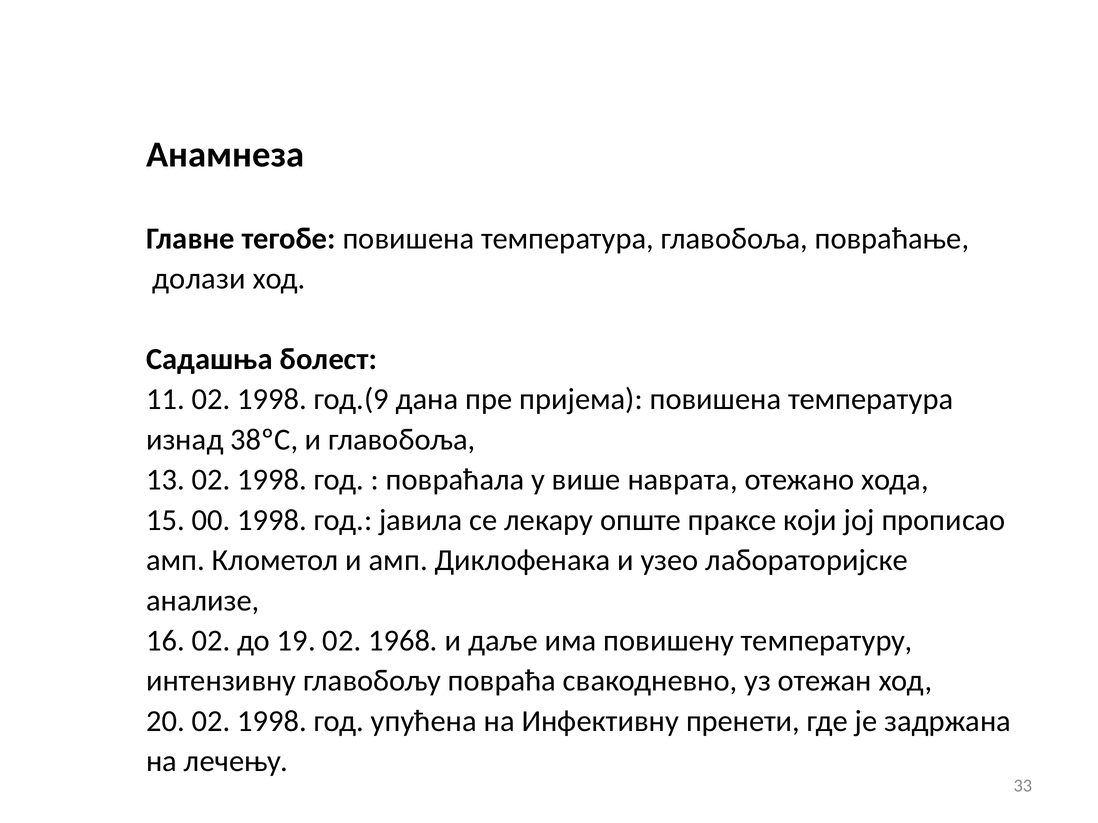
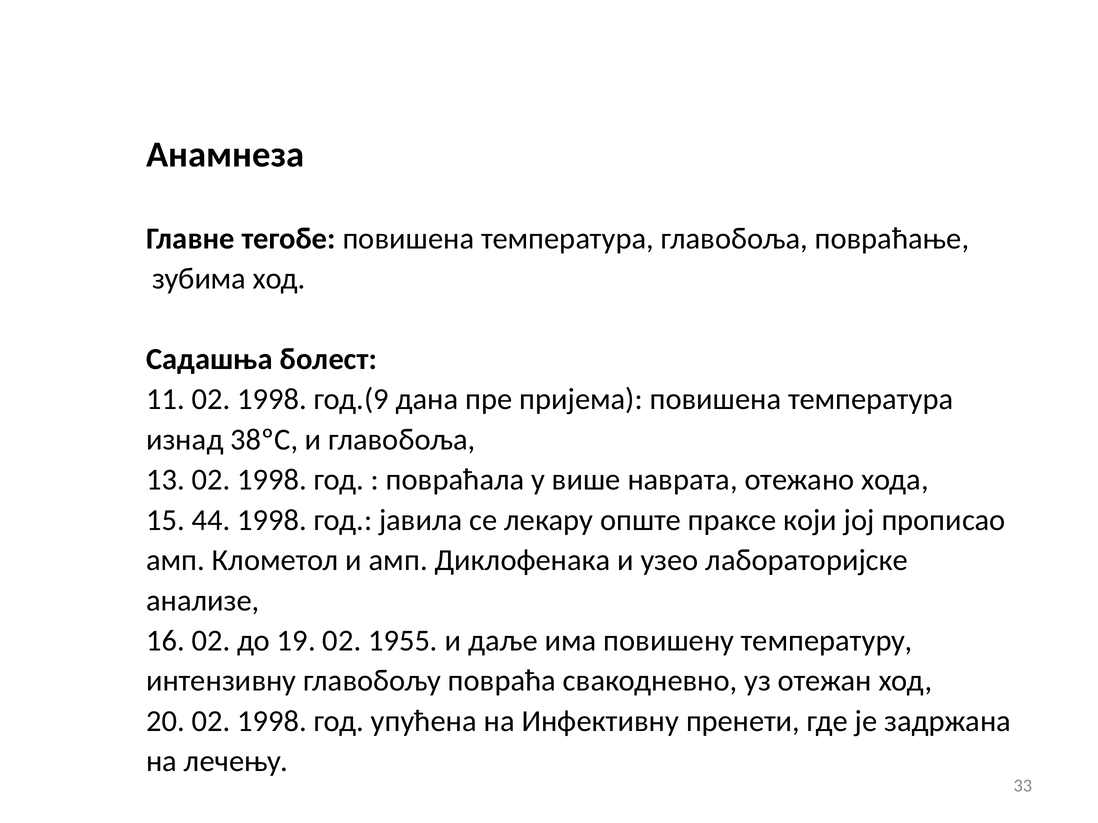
долази: долази -> зубима (199, 279)
00: 00 -> 44 (211, 520)
1968: 1968 -> 1955 (403, 641)
